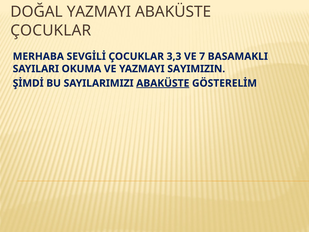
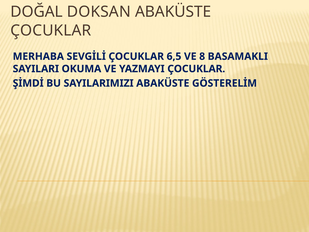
DOĞAL YAZMAYI: YAZMAYI -> DOKSAN (99, 12)
3,3: 3,3 -> 6,5 (174, 56)
7: 7 -> 8 (202, 56)
YAZMAYI SAYIMIZIN: SAYIMIZIN -> ÇOCUKLAR (196, 69)
ABAKÜSTE underline: present -> none (163, 83)
